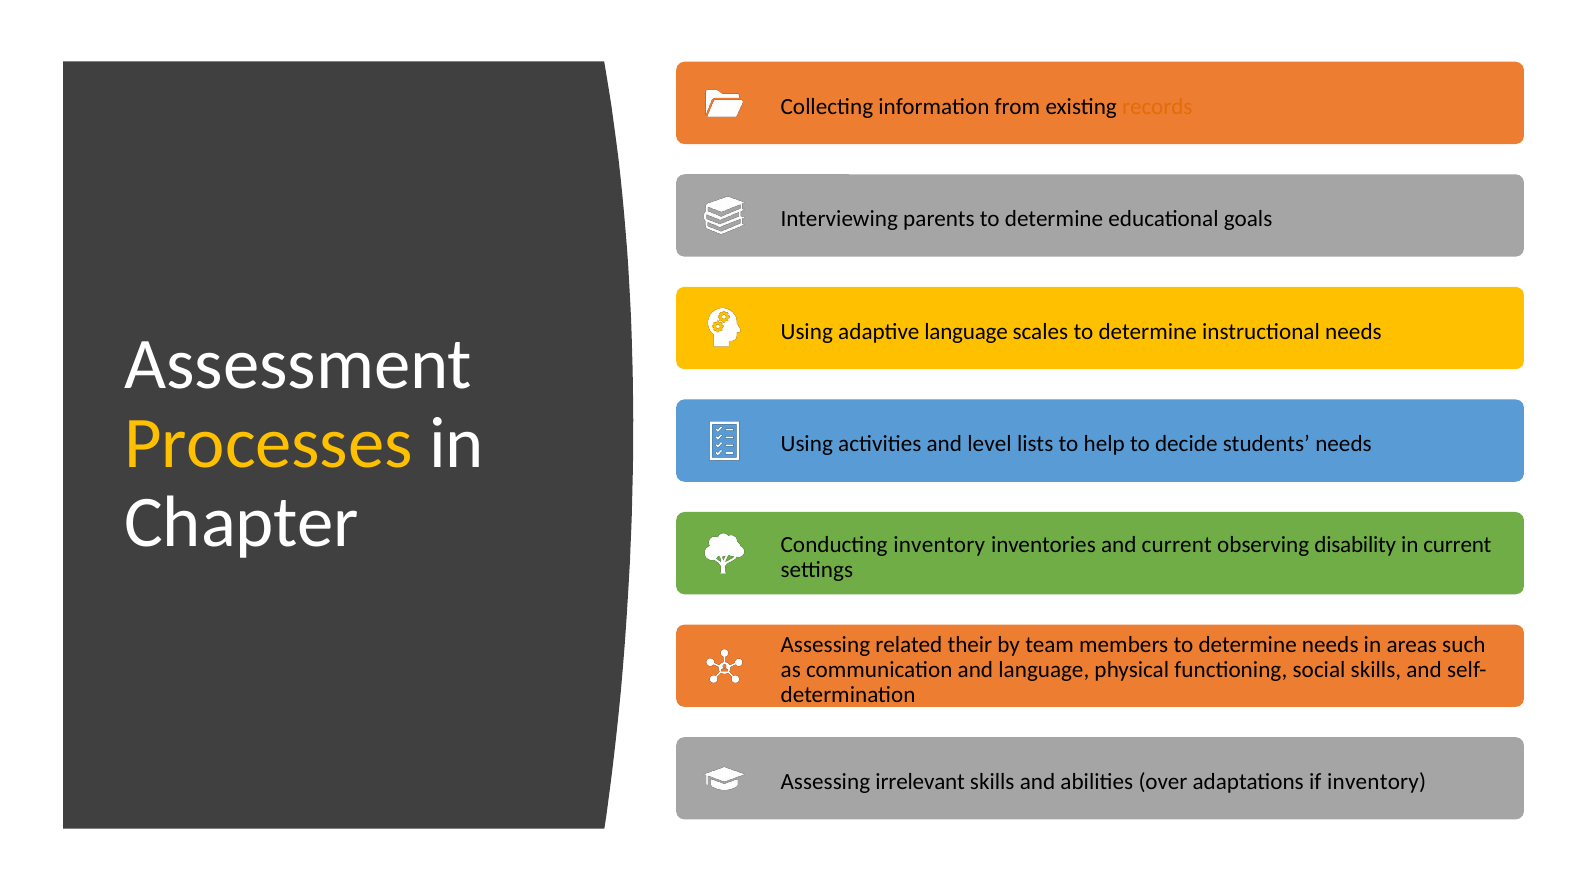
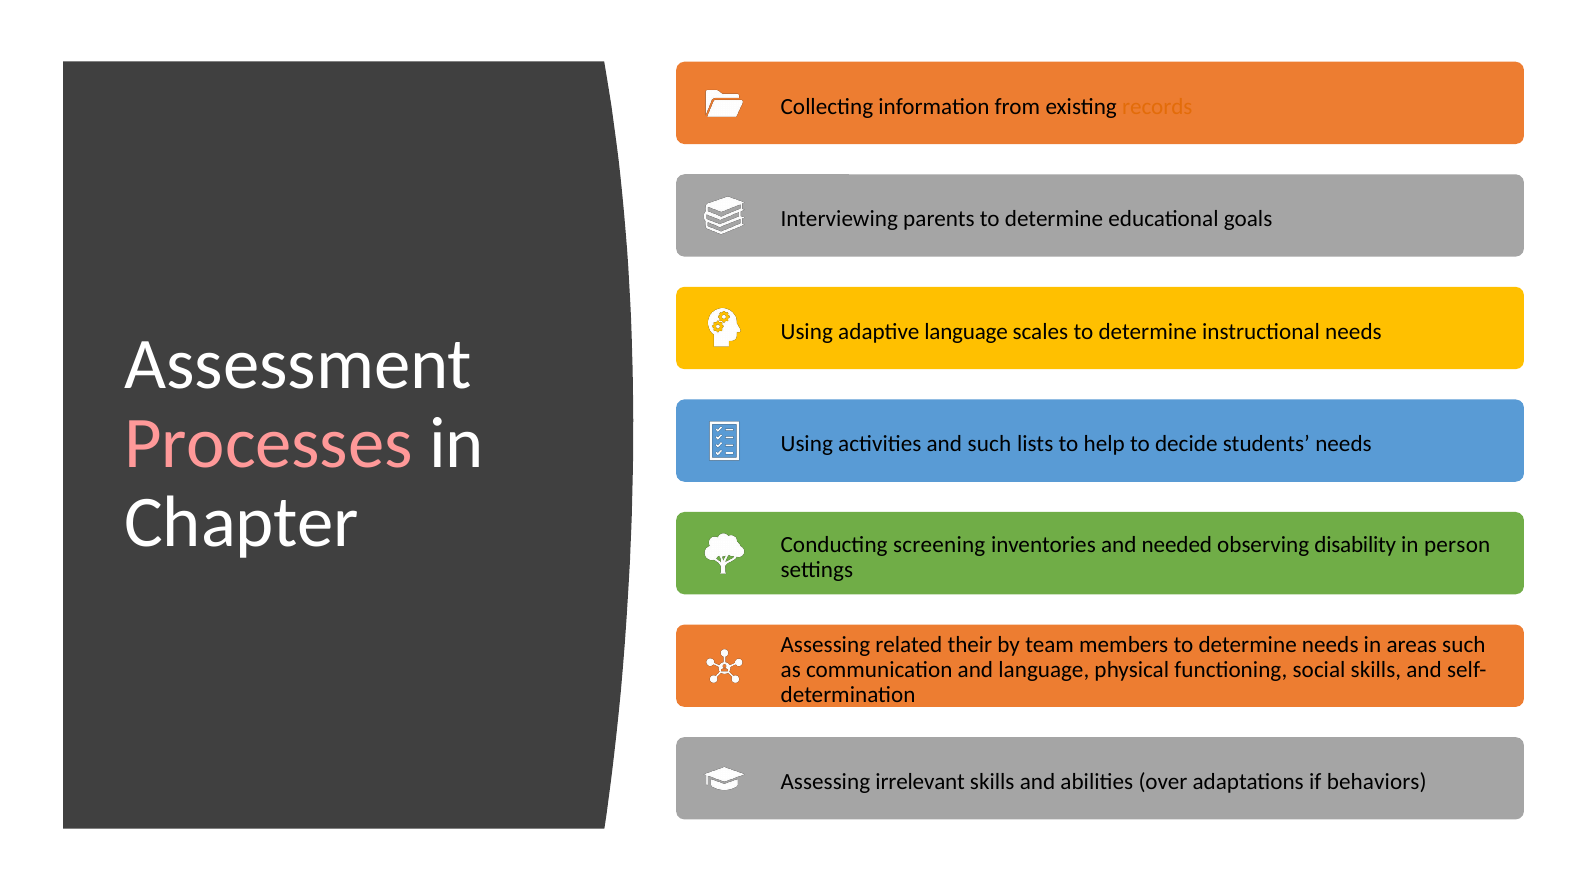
Processes colour: yellow -> pink (268, 443)
and level: level -> such (989, 444)
Conducting inventory: inventory -> screening (939, 544)
and current: current -> needed (1177, 544)
in current: current -> person (1457, 544)
if inventory: inventory -> behaviors (1377, 782)
